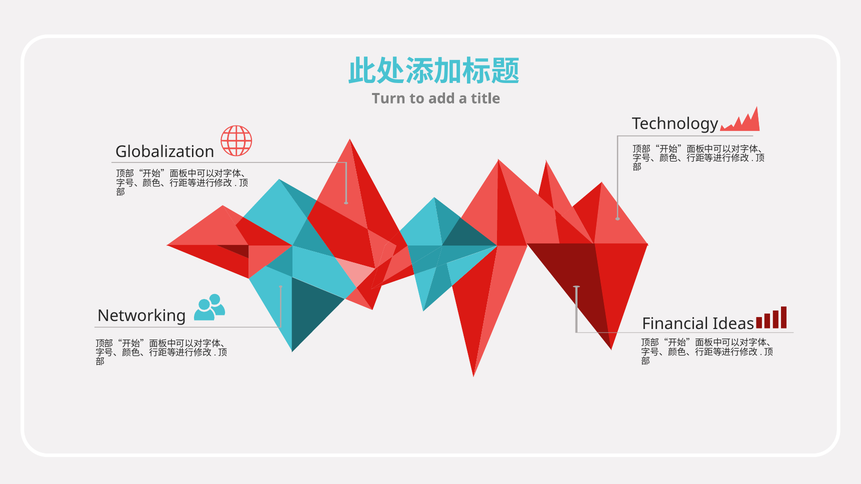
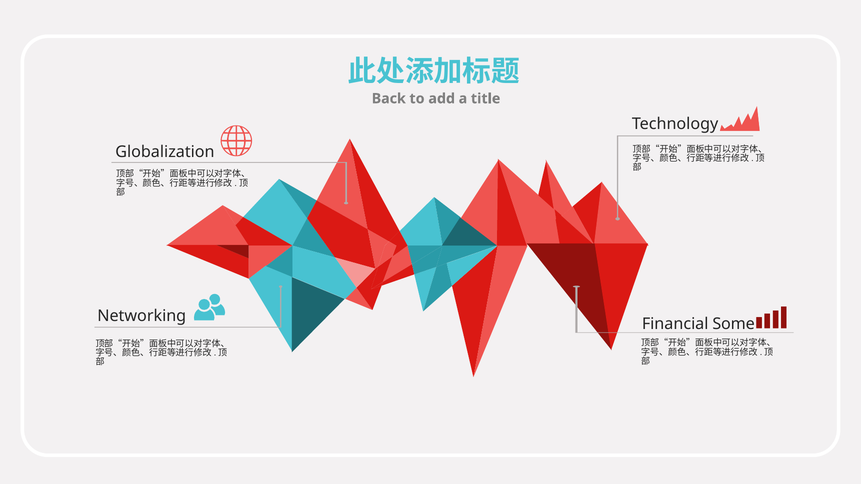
Turn: Turn -> Back (389, 99)
Ideas: Ideas -> Some (734, 324)
